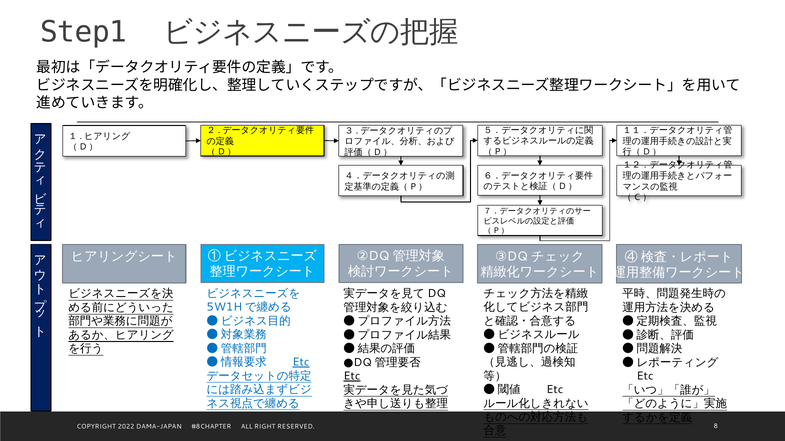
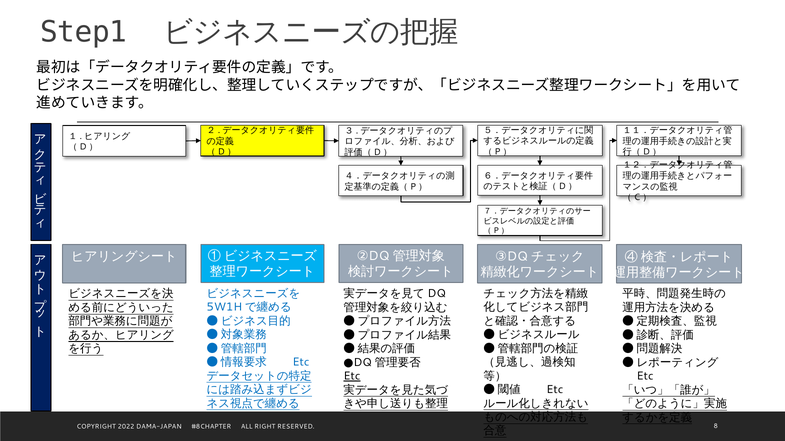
Etc underline: present -> none (301, 363)
